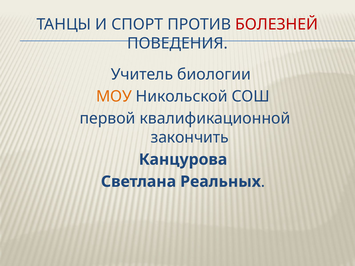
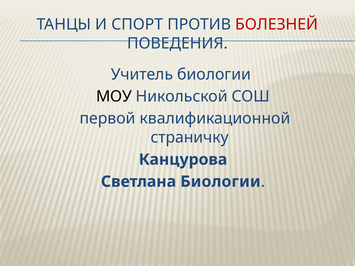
МОУ colour: orange -> black (114, 97)
закончить: закончить -> страничку (190, 138)
Светлана Реальных: Реальных -> Биологии (220, 182)
